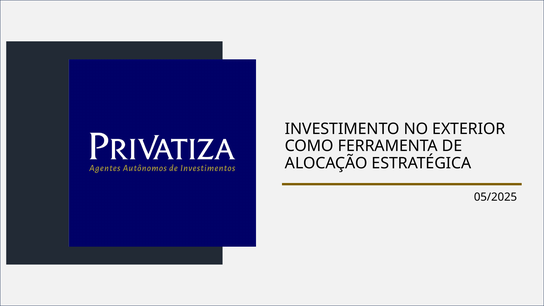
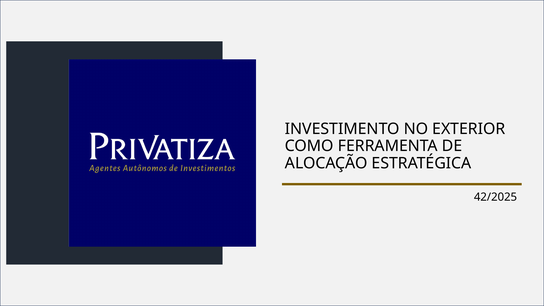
05/2025: 05/2025 -> 42/2025 (495, 197)
